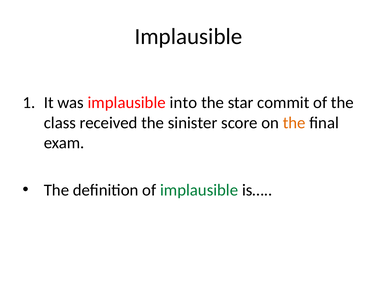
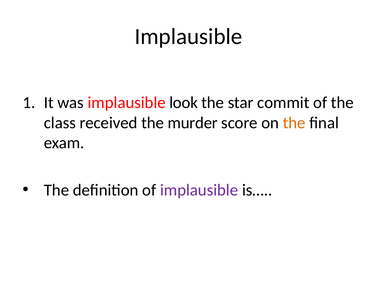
into: into -> look (184, 103)
sinister: sinister -> murder (193, 123)
implausible colour: green -> purple (199, 190)
